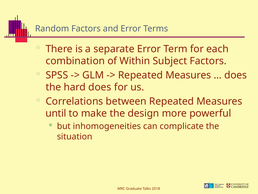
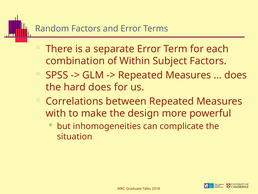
until: until -> with (56, 113)
